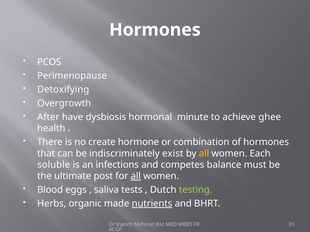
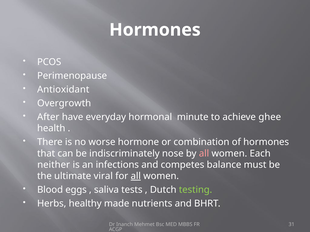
Detoxifying: Detoxifying -> Antioxidant (63, 90)
dysbiosis: dysbiosis -> everyday (106, 117)
create: create -> worse (102, 142)
exist: exist -> nose (173, 154)
all colour: yellow -> pink (204, 154)
soluble: soluble -> neither (54, 165)
post: post -> viral (103, 176)
organic: organic -> healthy (85, 204)
nutrients underline: present -> none (152, 204)
